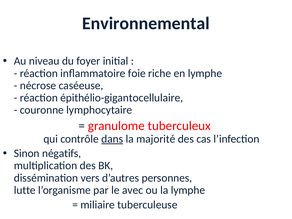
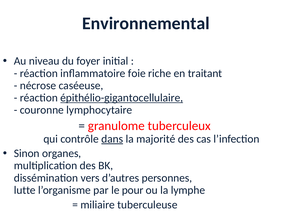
en lymphe: lymphe -> traitant (205, 73)
épithélio-gigantocellulaire underline: none -> present (122, 98)
négatifs: négatifs -> organes (62, 153)
avec: avec -> pour (133, 190)
